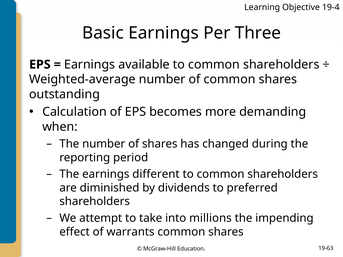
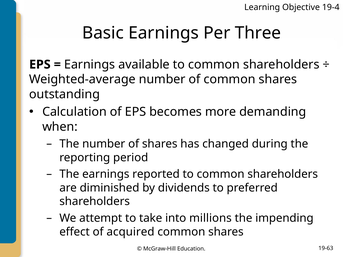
different: different -> reported (156, 174)
warrants: warrants -> acquired (130, 232)
